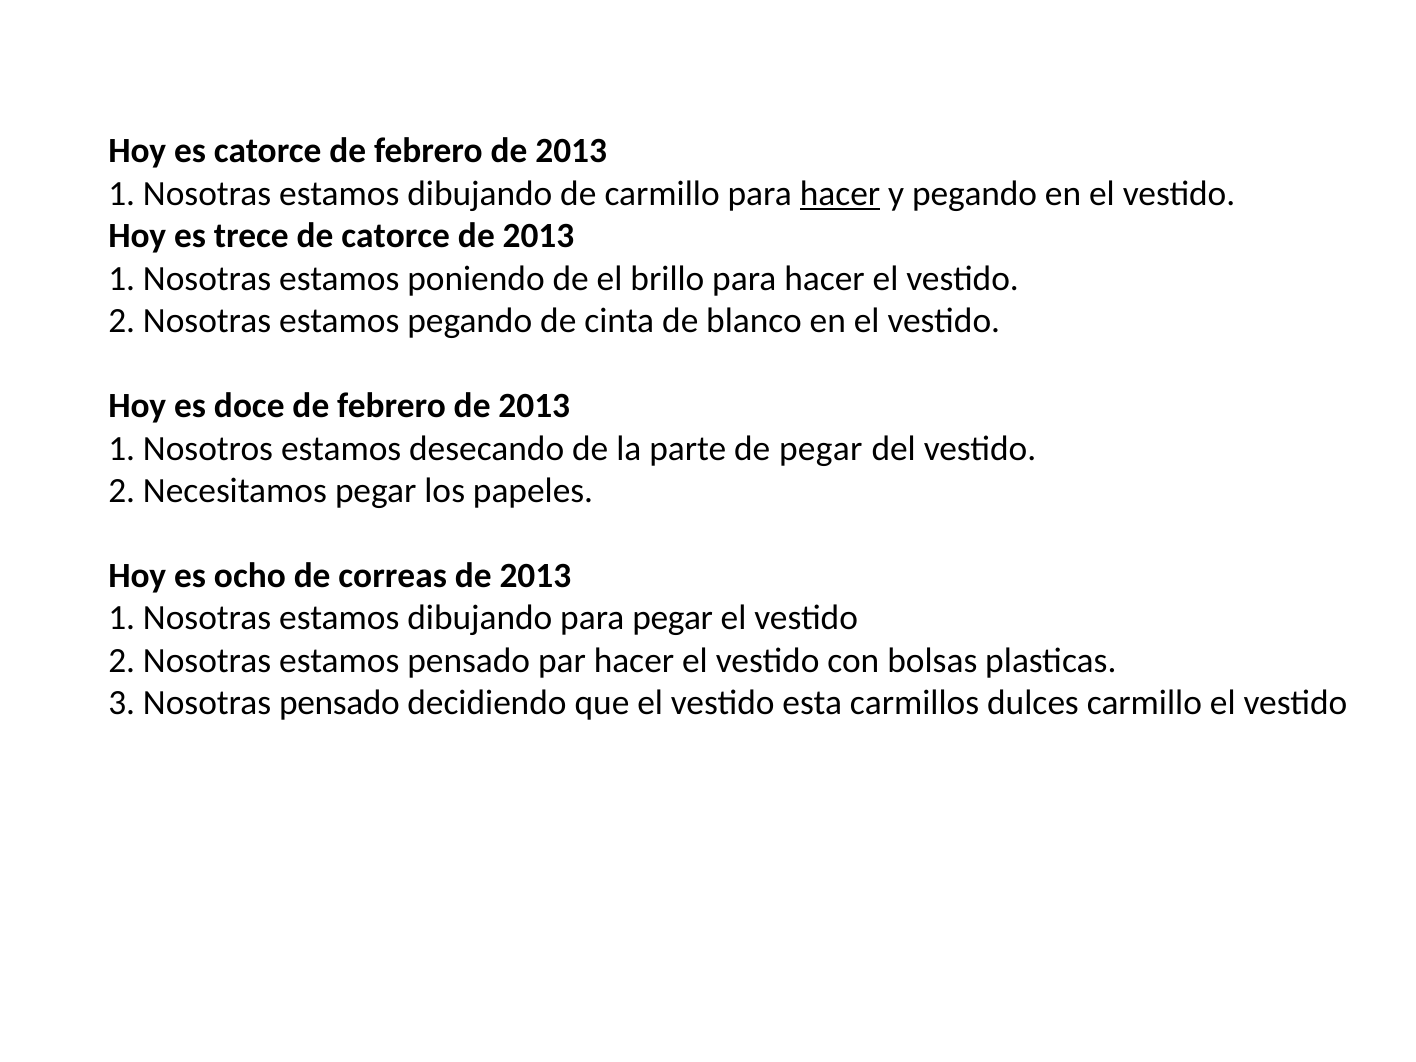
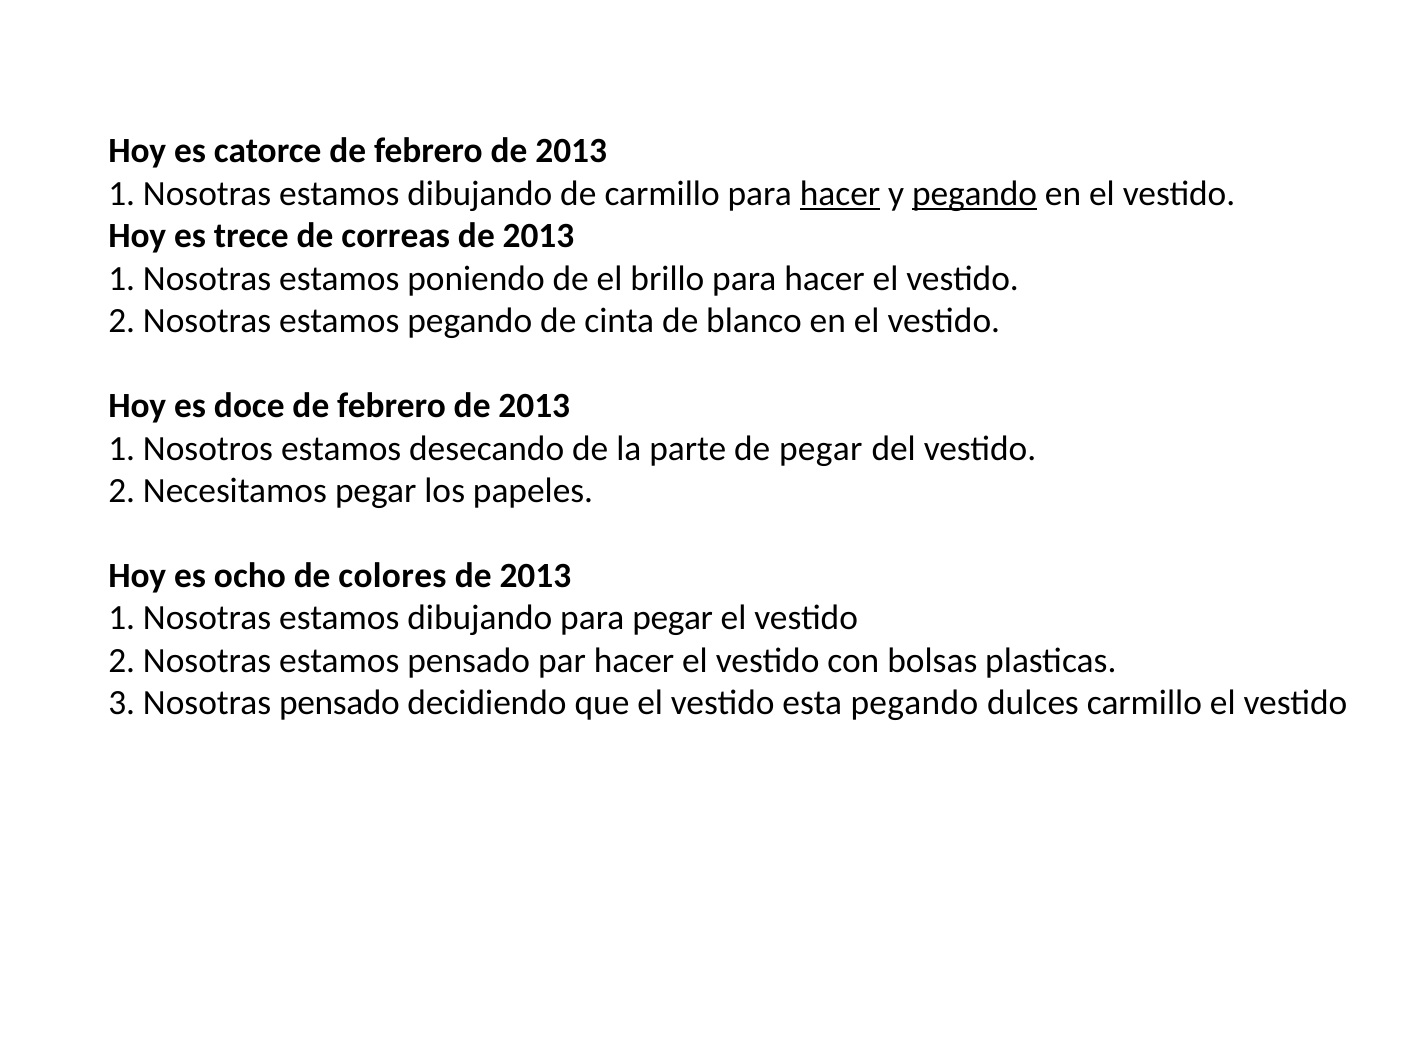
pegando underline: none -> present (975, 193)
de catorce: catorce -> correas (396, 236)
correas: correas -> colores (392, 576)
esta carmillos: carmillos -> pegando (914, 703)
